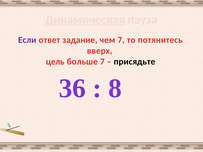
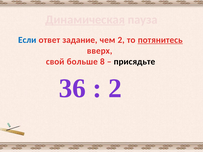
Если colour: purple -> blue (27, 40)
чем 7: 7 -> 2 (121, 40)
потянитесь underline: none -> present (160, 40)
цель: цель -> свой (55, 62)
больше 7: 7 -> 8 (102, 62)
8: 8 -> 2 (115, 88)
